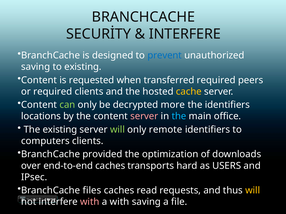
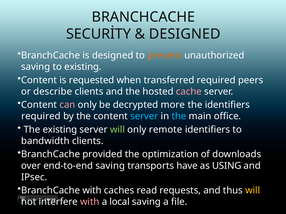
INTERFERE: INTERFERE -> DESIGNED (185, 34)
prevent colour: blue -> orange (165, 55)
or required: required -> describe (53, 92)
cache colour: yellow -> pink (189, 92)
can colour: light green -> pink (67, 105)
locations: locations -> required (41, 116)
server colour: pink -> light blue (144, 116)
computers: computers -> bandwidth (45, 141)
end-to-end caches: caches -> saving (110, 166)
hard: hard -> have (187, 166)
USERS: USERS -> USING (227, 166)
BranchCache files: files -> with (92, 191)
a with: with -> local (120, 202)
